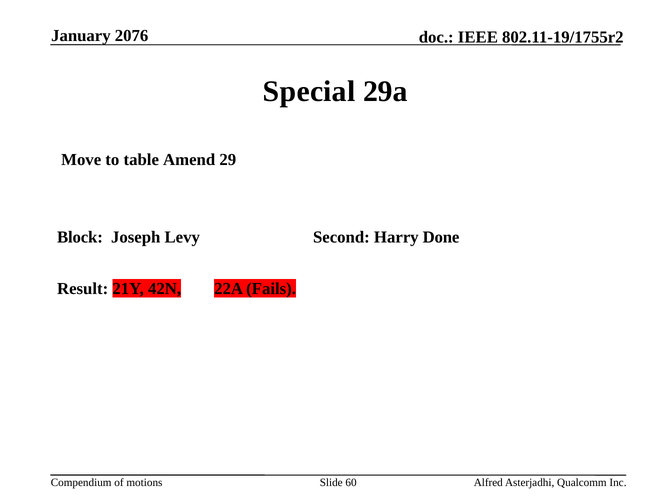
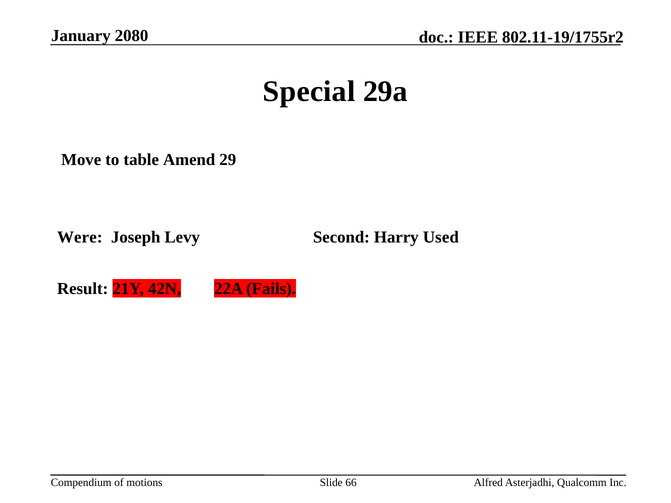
2076: 2076 -> 2080 (132, 36)
Block: Block -> Were (80, 237)
Done: Done -> Used (441, 237)
60: 60 -> 66 (351, 483)
